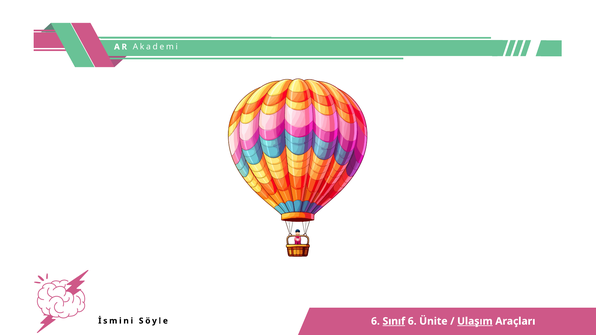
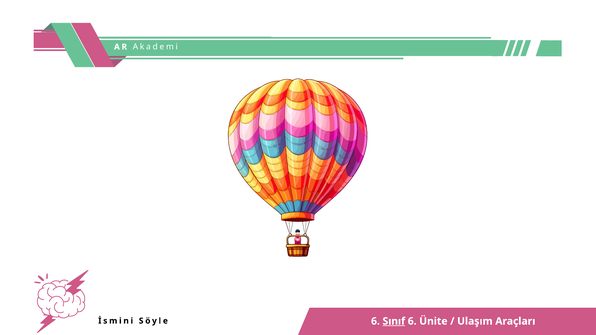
Ulaşım underline: present -> none (475, 321)
